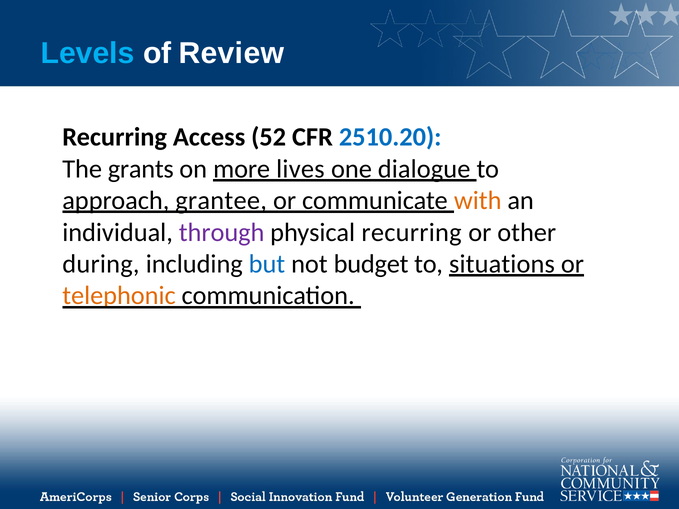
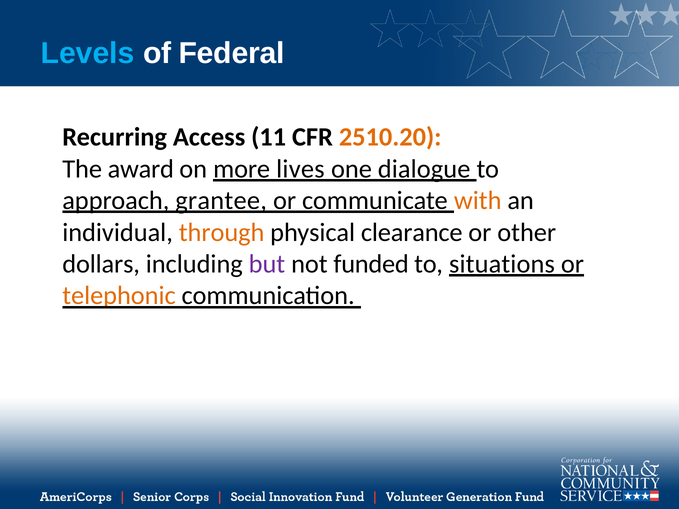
Review: Review -> Federal (232, 53)
52: 52 -> 11 (269, 137)
2510.20 colour: blue -> orange (390, 137)
grants: grants -> award (141, 169)
through colour: purple -> orange (222, 232)
physical recurring: recurring -> clearance (412, 232)
during: during -> dollars (101, 264)
but colour: blue -> purple (267, 264)
budget: budget -> funded (371, 264)
